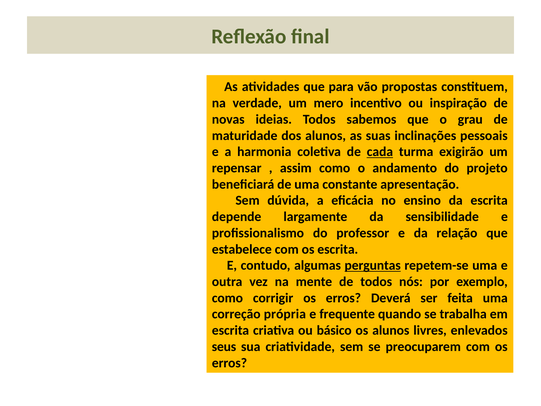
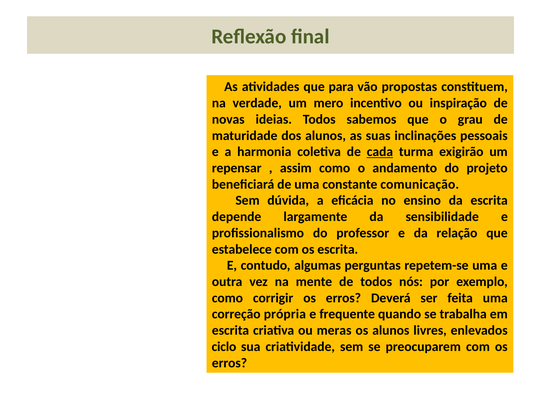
apresentação: apresentação -> comunicação (420, 184)
perguntas underline: present -> none (373, 265)
básico: básico -> meras (334, 330)
seus: seus -> ciclo (224, 346)
